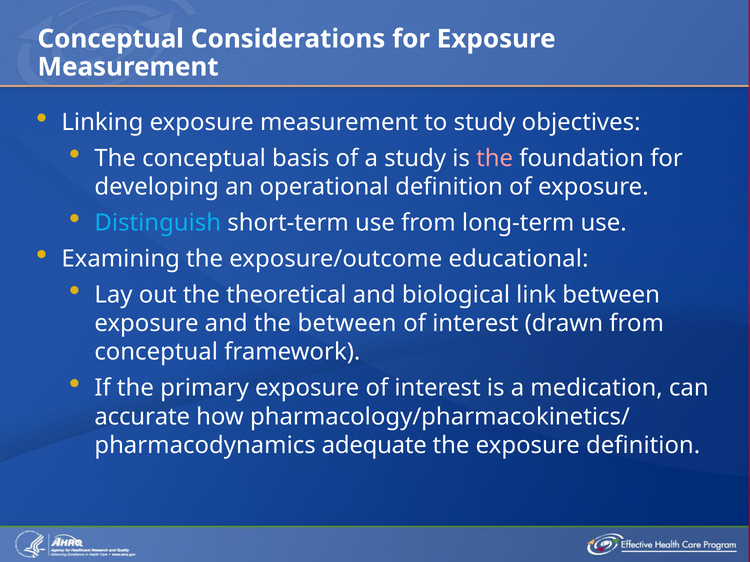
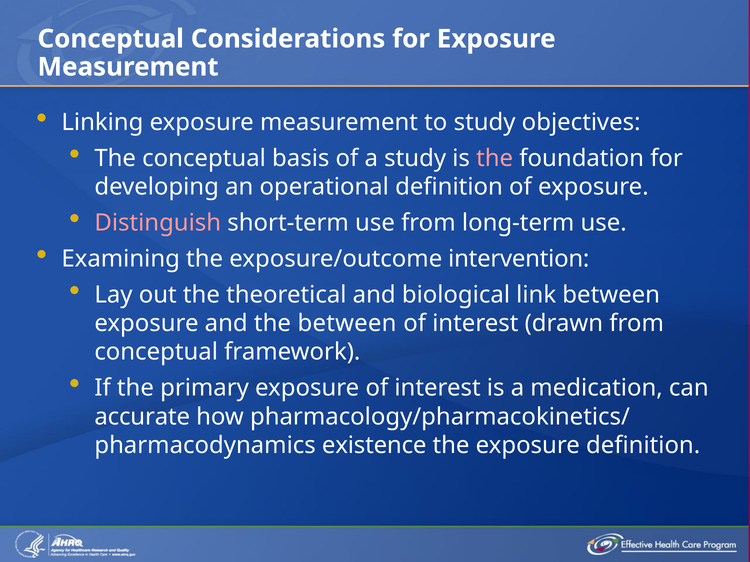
Distinguish colour: light blue -> pink (158, 223)
educational: educational -> intervention (519, 259)
adequate: adequate -> existence (374, 446)
